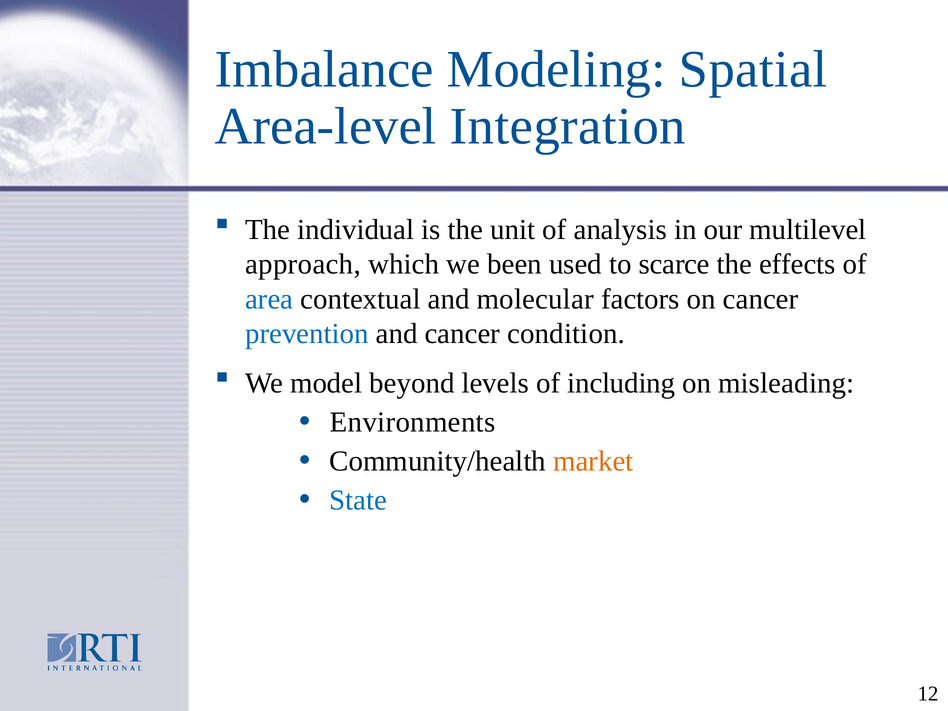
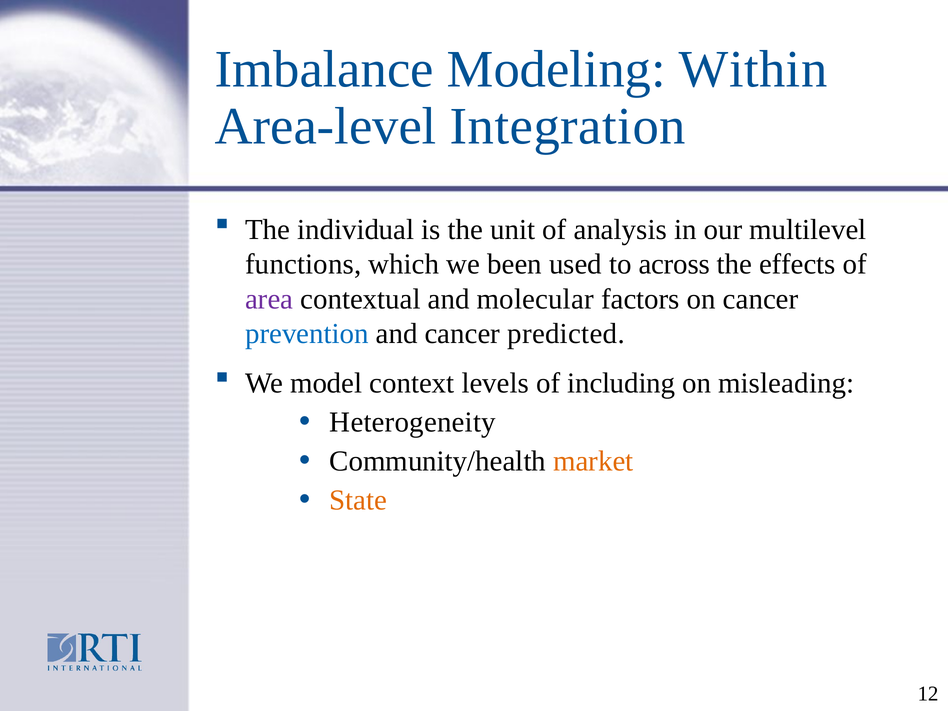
Spatial: Spatial -> Within (753, 69)
approach: approach -> functions (303, 264)
scarce: scarce -> across (674, 264)
area colour: blue -> purple (269, 299)
condition: condition -> predicted (566, 334)
beyond: beyond -> context (412, 383)
Environments: Environments -> Heterogeneity (413, 422)
State colour: blue -> orange (358, 500)
